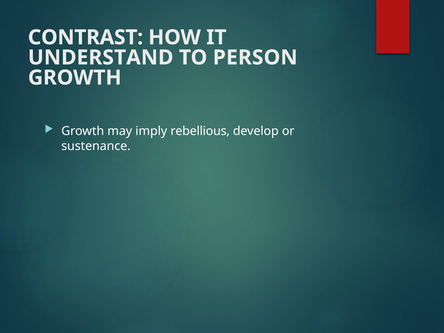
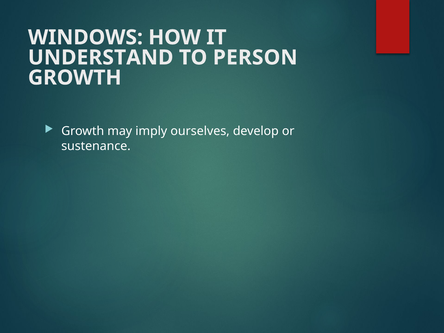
CONTRAST: CONTRAST -> WINDOWS (85, 37)
rebellious: rebellious -> ourselves (200, 131)
